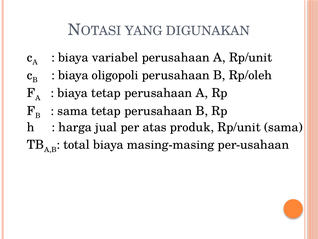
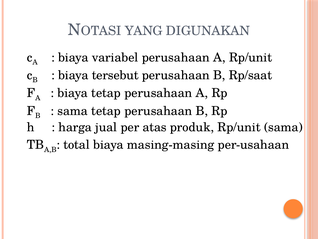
oligopoli: oligopoli -> tersebut (115, 75)
Rp/oleh: Rp/oleh -> Rp/saat (250, 75)
